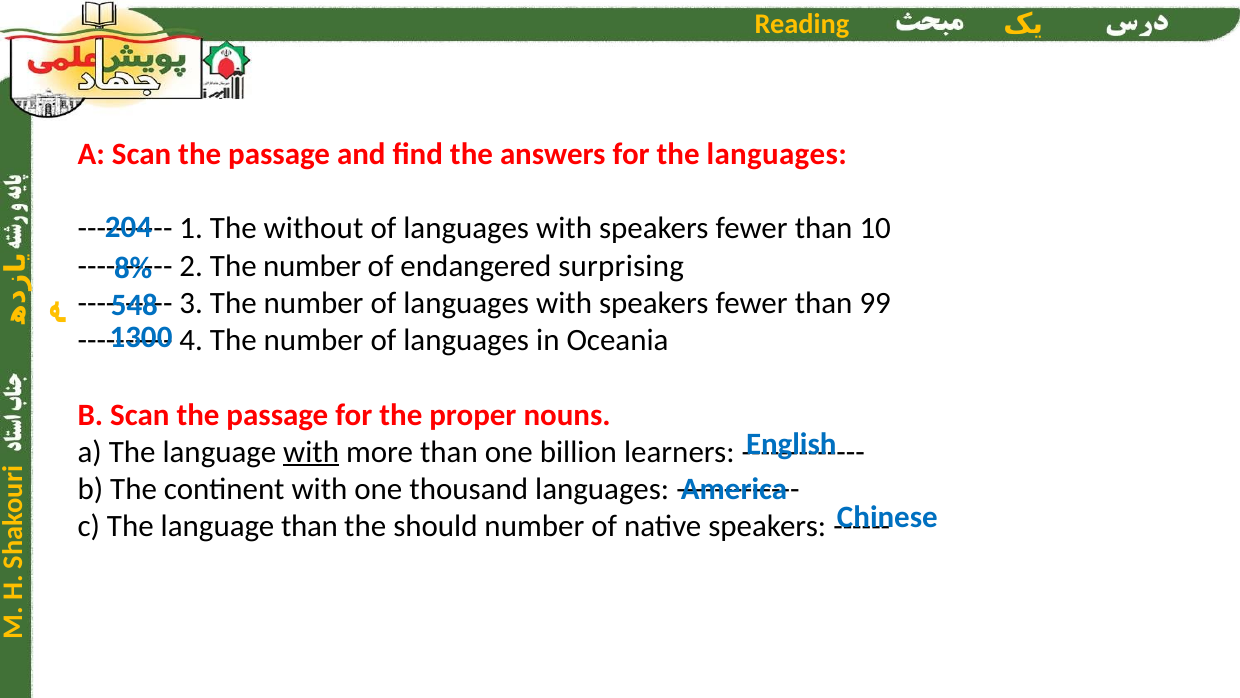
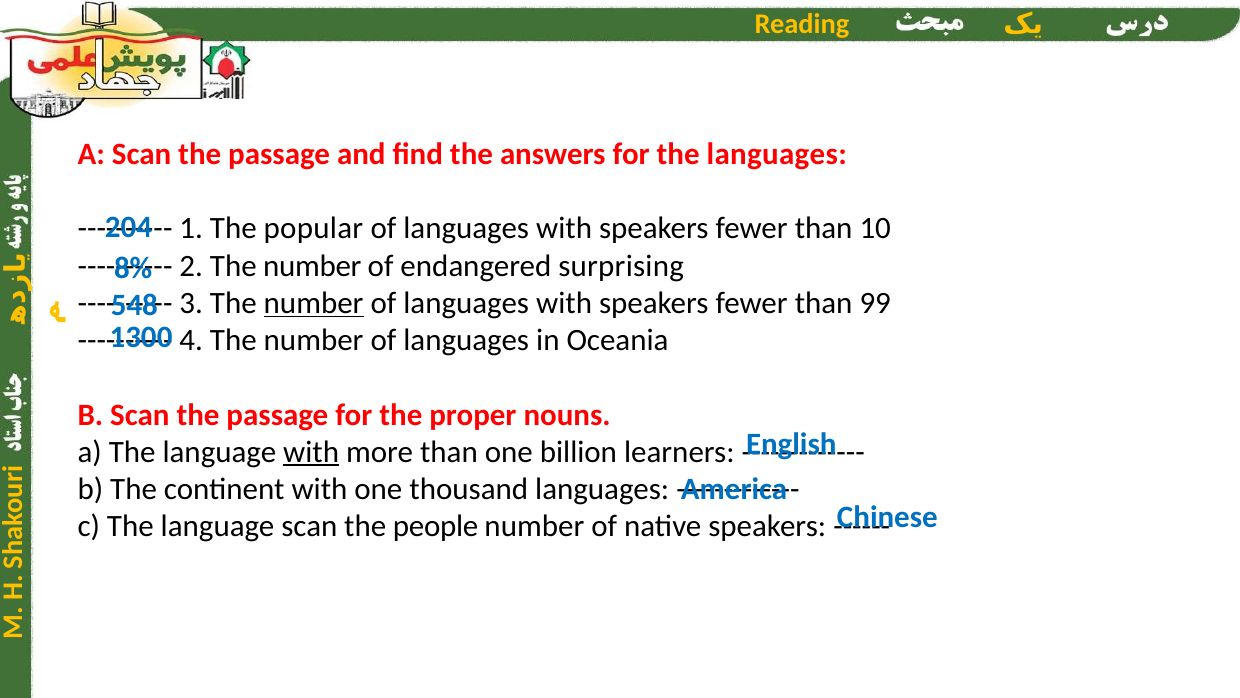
without: without -> popular (313, 228)
number underline: none -> present (314, 303)
language than: than -> scan (309, 526)
should: should -> people (436, 526)
